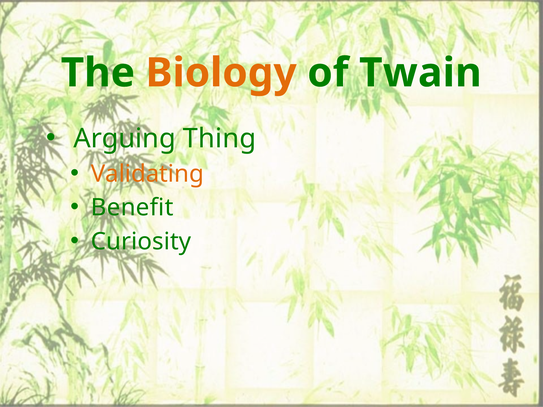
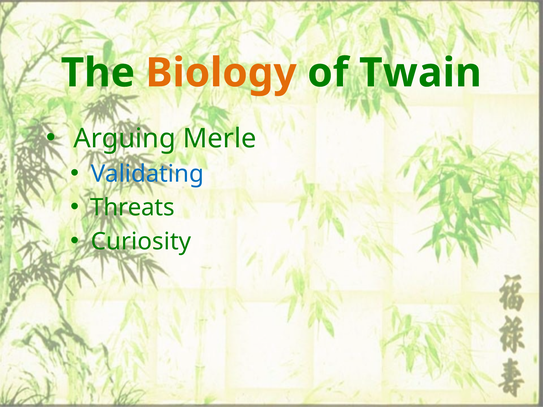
Thing: Thing -> Merle (220, 139)
Validating colour: orange -> blue (147, 174)
Benefit: Benefit -> Threats (132, 208)
